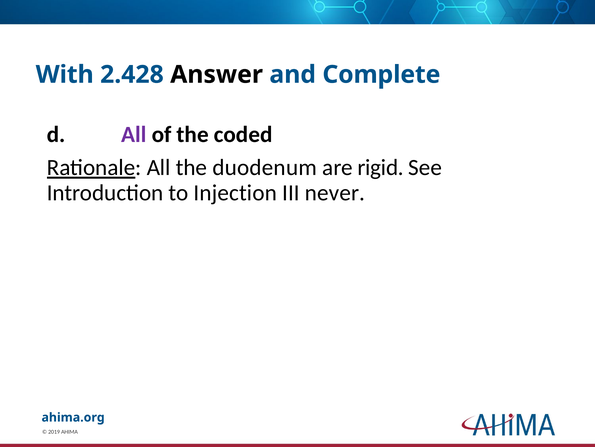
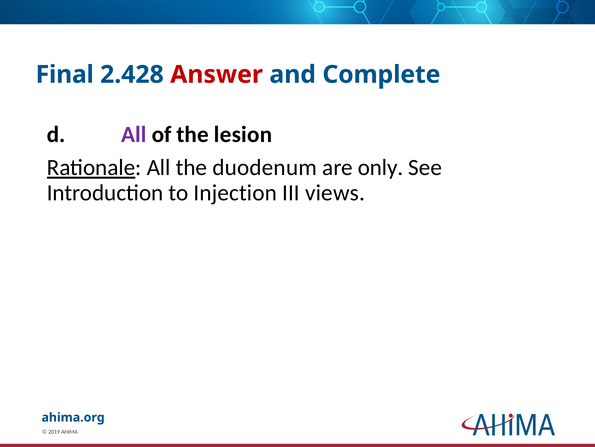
With: With -> Final (65, 74)
Answer colour: black -> red (217, 74)
coded: coded -> lesion (243, 134)
rigid: rigid -> only (381, 167)
never: never -> views (335, 192)
